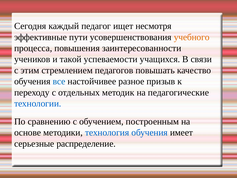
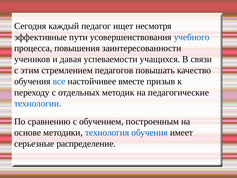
учебного colour: orange -> blue (192, 37)
такой: такой -> давая (71, 59)
разное: разное -> вместе (131, 81)
